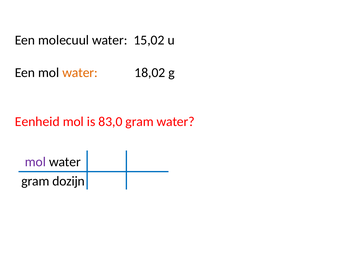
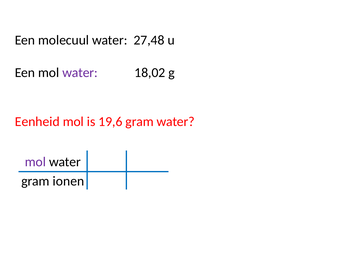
15,02: 15,02 -> 27,48 (149, 40)
water colour: orange -> purple (80, 73)
83,0: 83,0 -> 19,6 (110, 122)
dozijn: dozijn -> ionen (68, 181)
